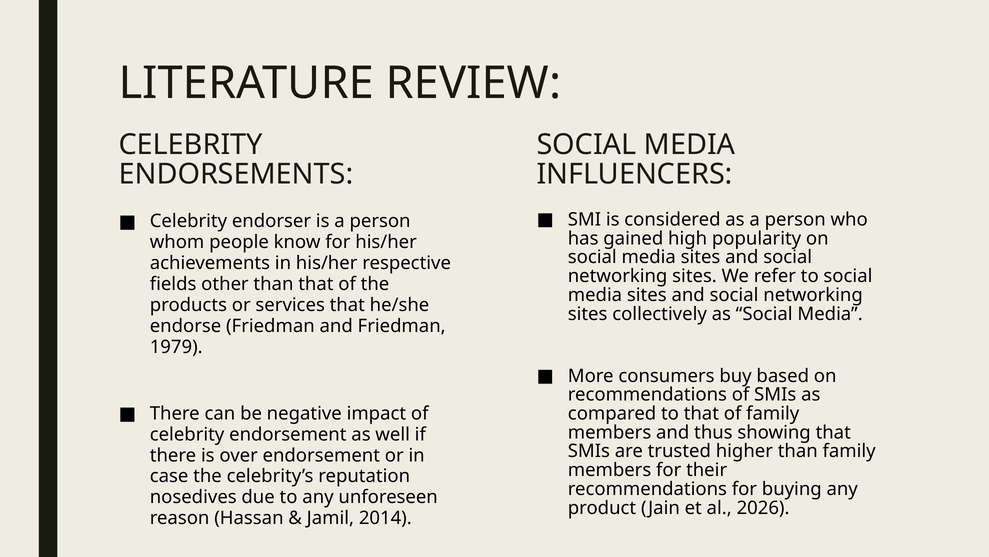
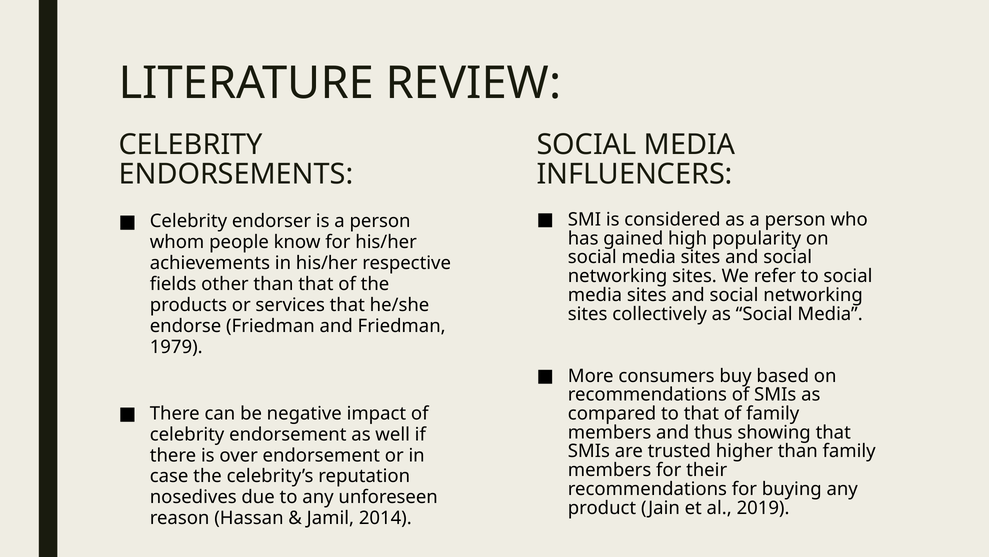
2026: 2026 -> 2019 (763, 507)
